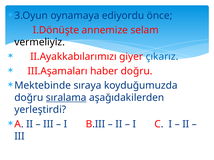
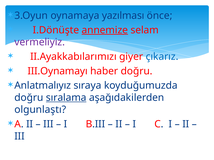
ediyordu: ediyordu -> yazılması (123, 16)
annemize underline: none -> present (105, 30)
vermeliyiz colour: black -> purple (40, 42)
III.Aşamaları: III.Aşamaları -> III.Oynamayı (58, 71)
Mektebinde: Mektebinde -> Anlatmalıyız (43, 86)
yerleştirdi: yerleştirdi -> olgunlaştı (40, 110)
